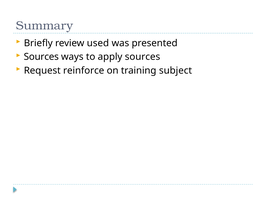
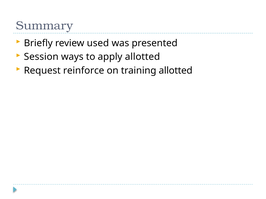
Sources: Sources -> Session (41, 57)
apply sources: sources -> allotted (142, 57)
training subject: subject -> allotted (176, 71)
